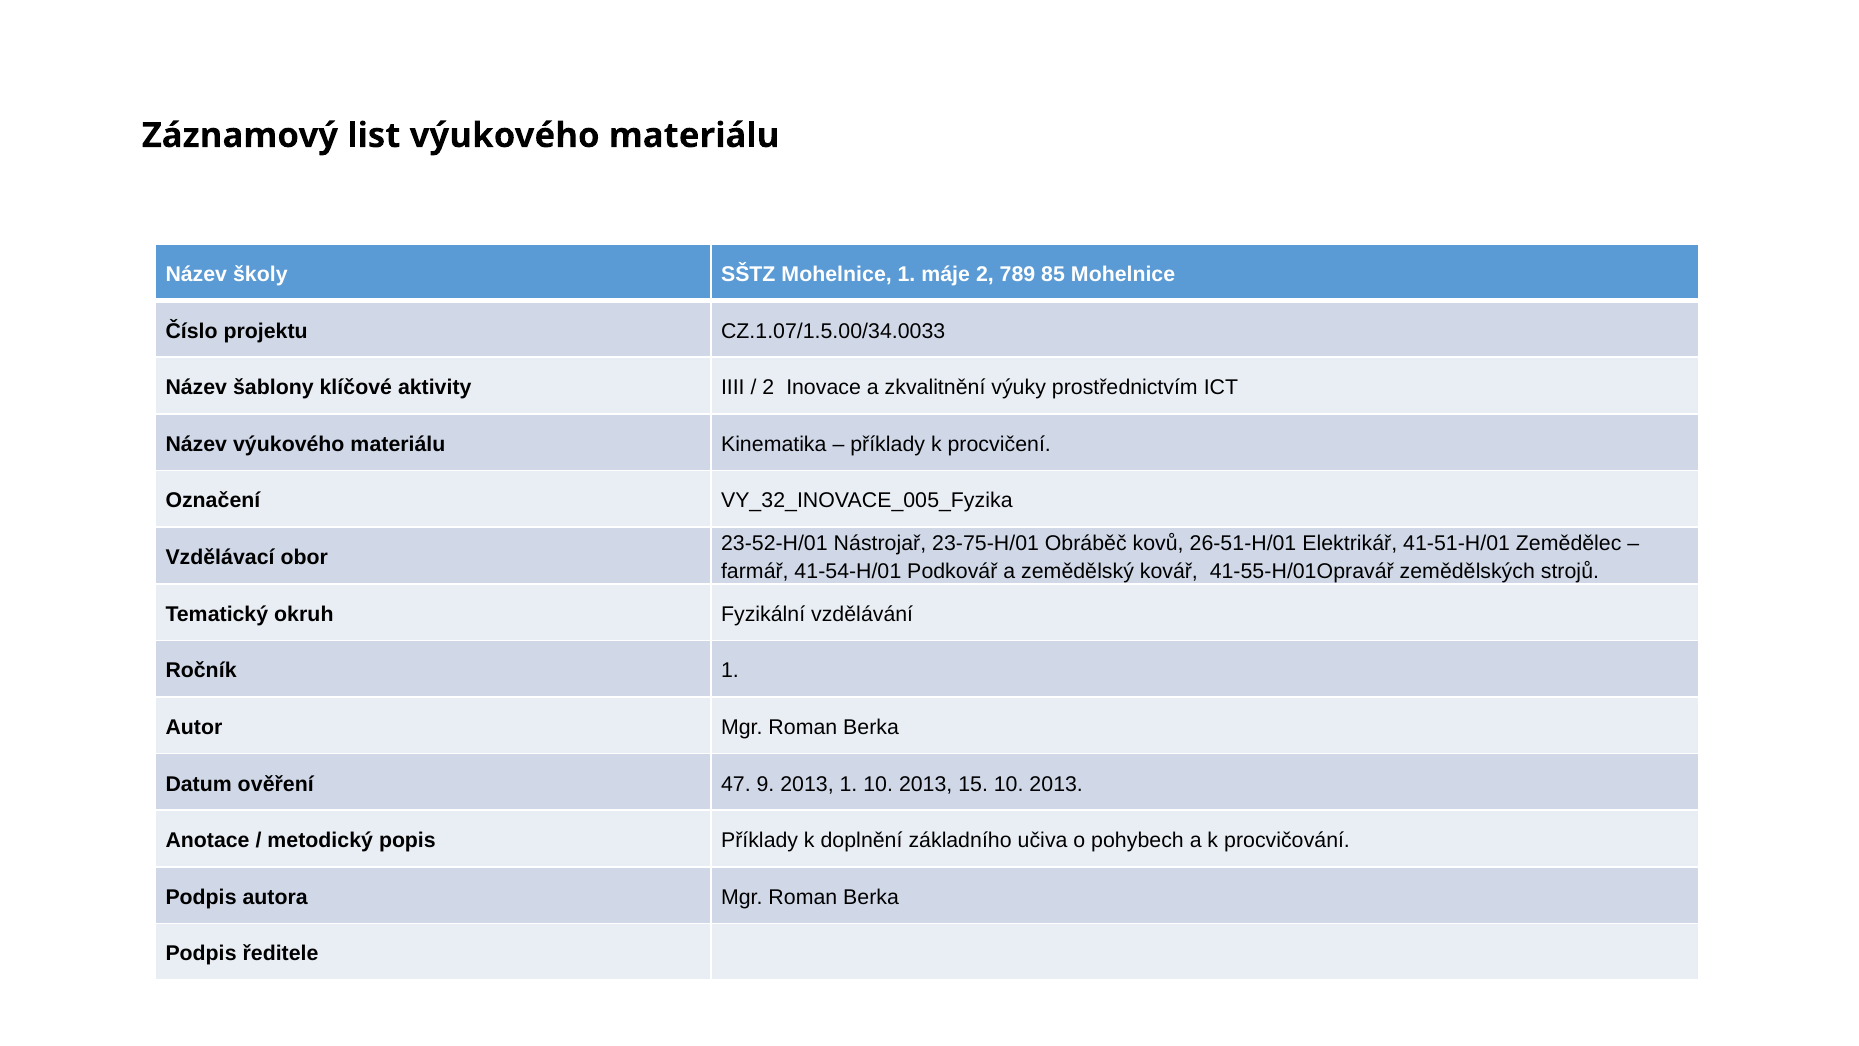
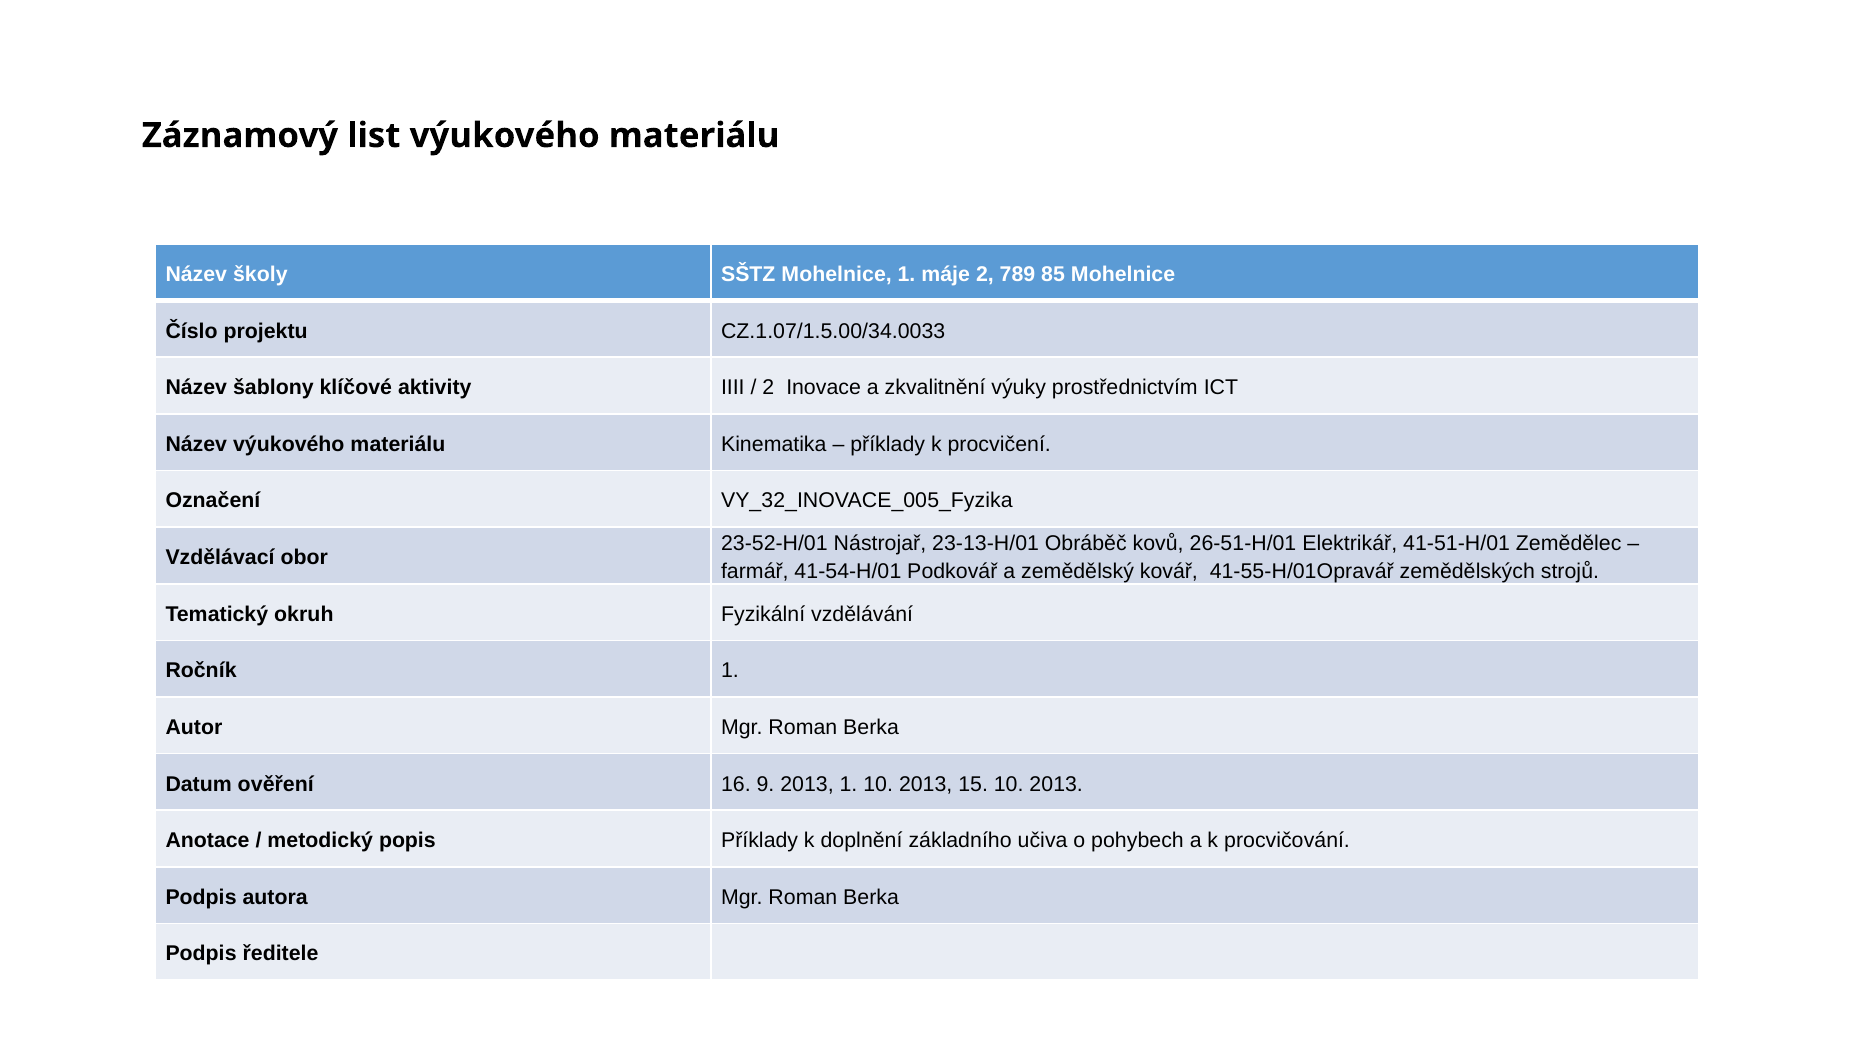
23-75-H/01: 23-75-H/01 -> 23-13-H/01 (986, 544)
47: 47 -> 16 (736, 784)
